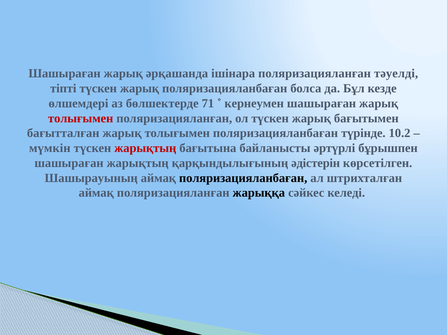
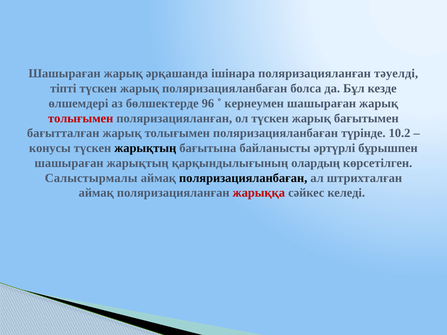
71: 71 -> 96 (208, 103)
мүмкін: мүмкін -> конусы (50, 148)
жарықтың colour: red -> black (145, 148)
әдістерін: әдістерін -> олардың (316, 163)
Шашырауының: Шашырауының -> Салыстырмалы (91, 178)
жарыққа colour: black -> red (259, 193)
